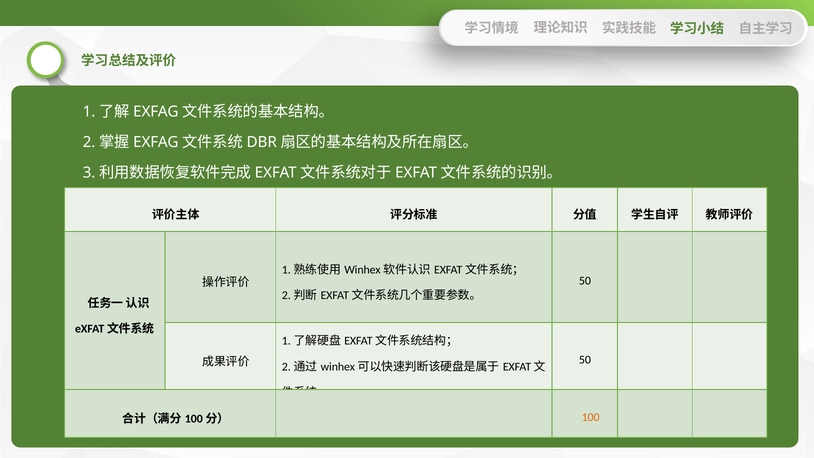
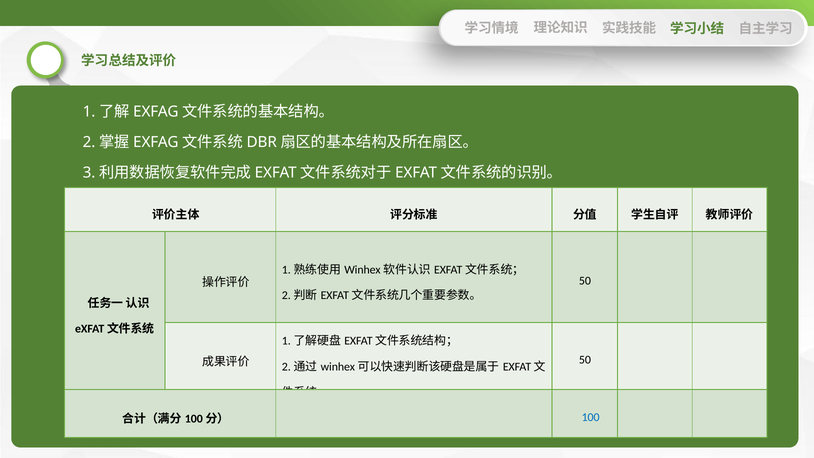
100 colour: orange -> blue (591, 417)
